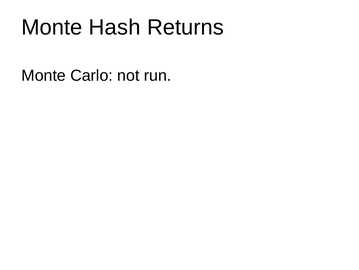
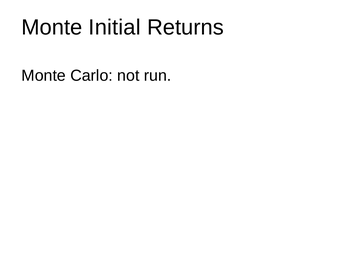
Hash: Hash -> Initial (115, 27)
